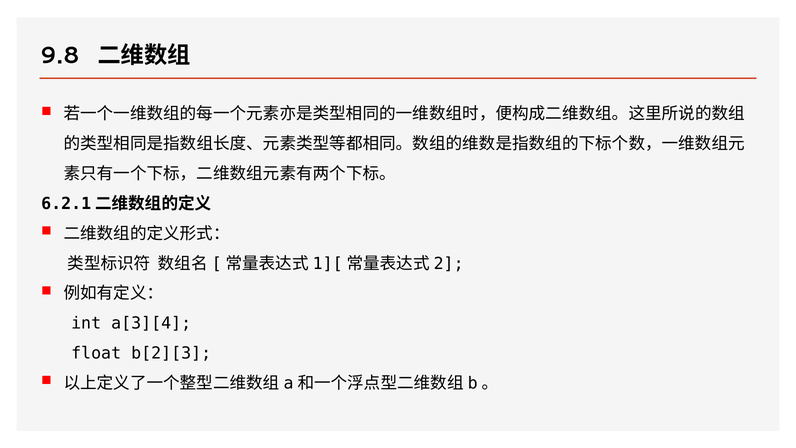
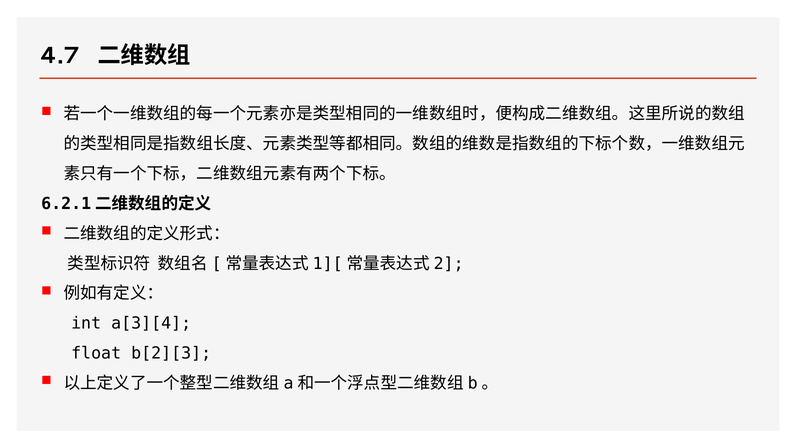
9.8: 9.8 -> 4.7 (60, 56)
